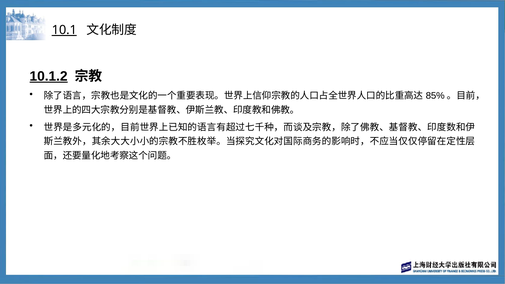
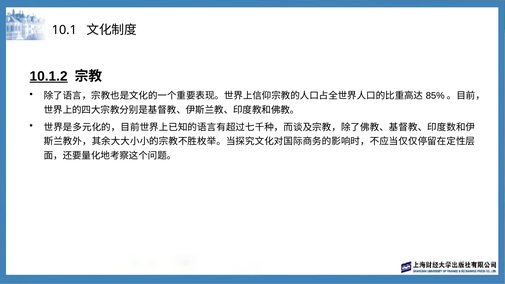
10.1 underline: present -> none (64, 30)
